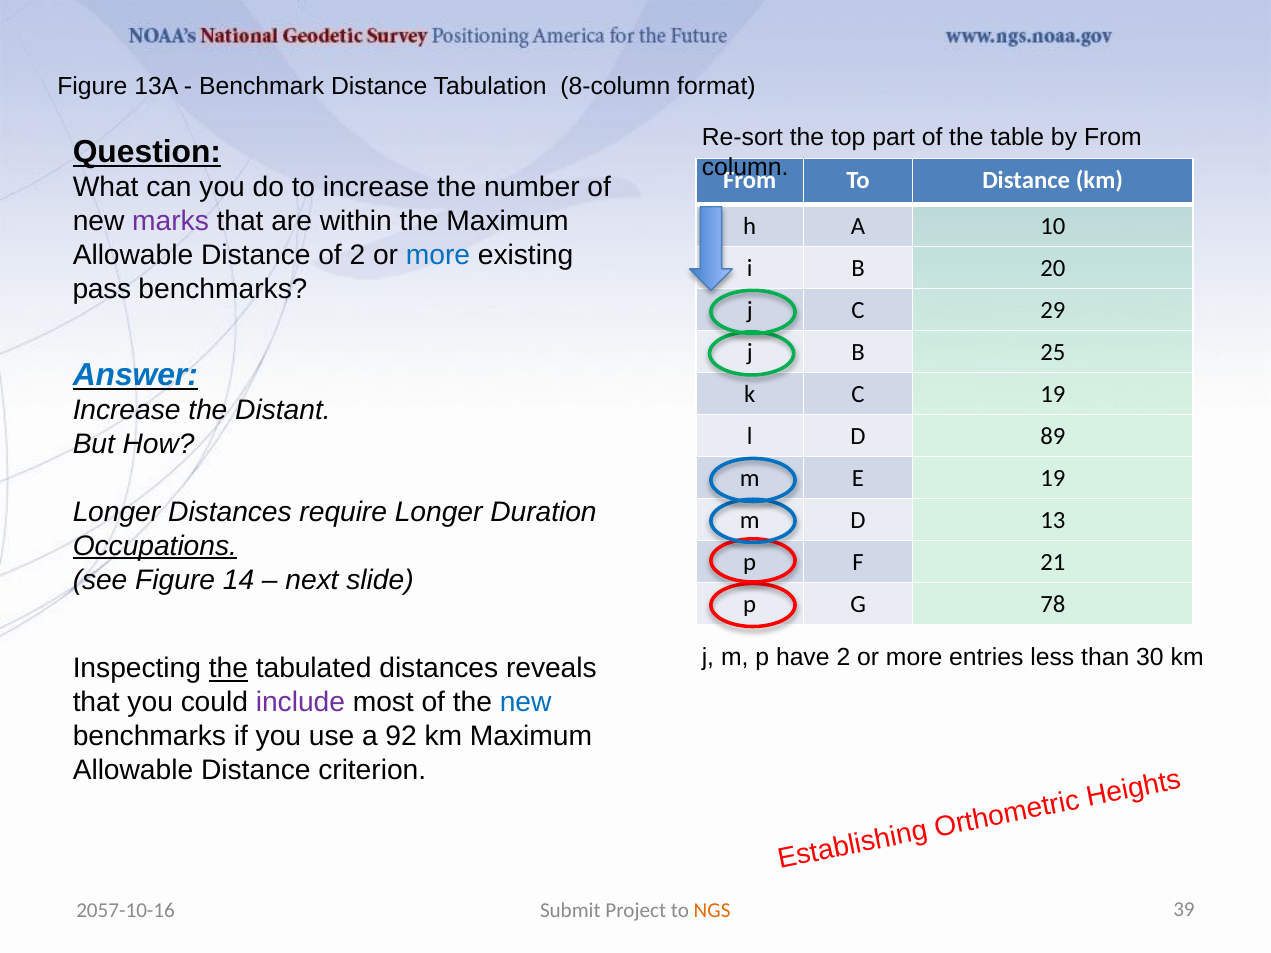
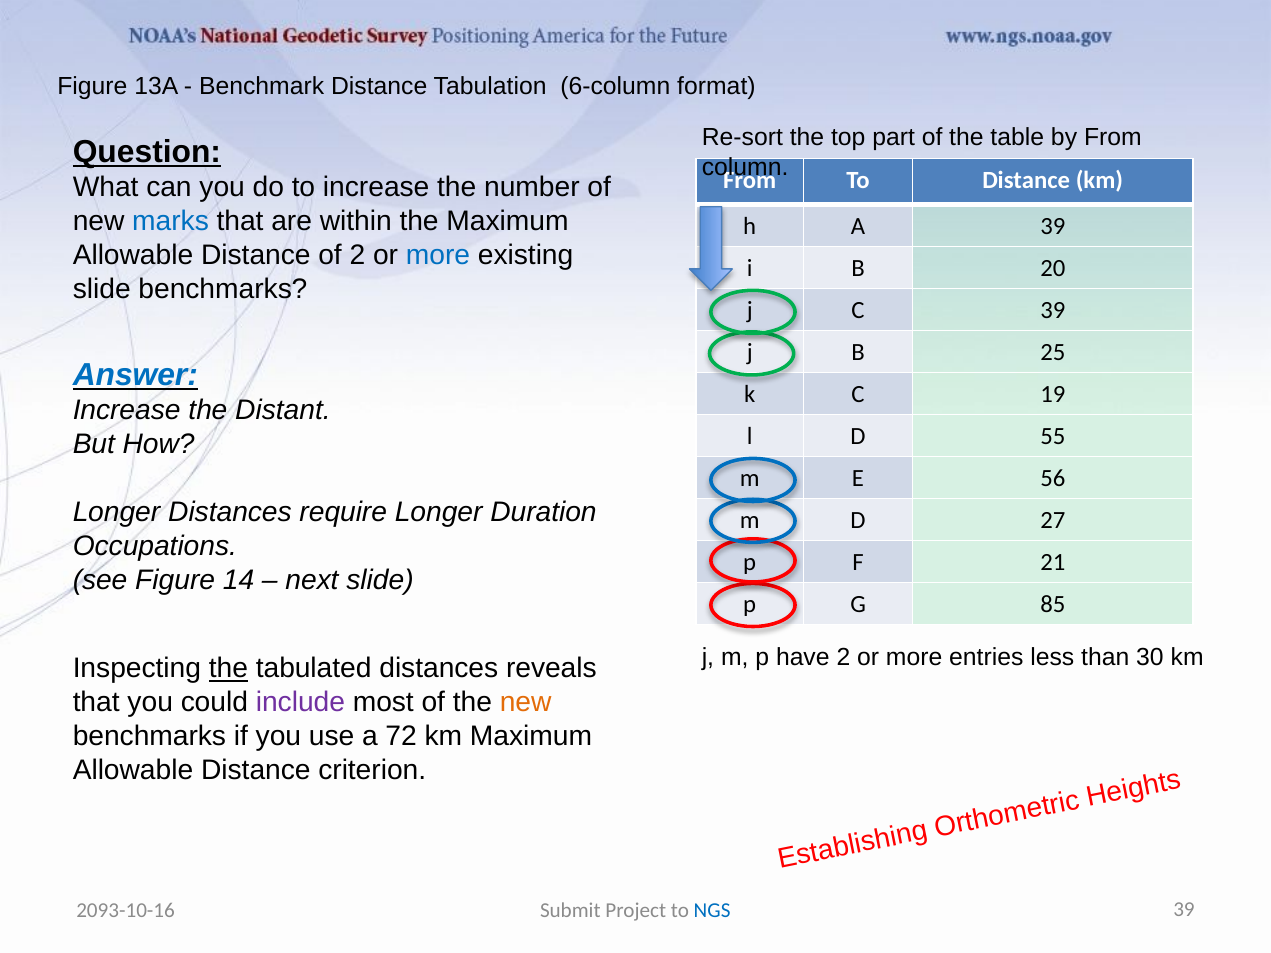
8-column: 8-column -> 6-column (615, 87)
marks colour: purple -> blue (171, 222)
A 10: 10 -> 39 (1053, 226)
pass: pass -> slide (102, 289)
C 29: 29 -> 39 (1053, 310)
89: 89 -> 55 (1053, 437)
E 19: 19 -> 56 (1053, 479)
13: 13 -> 27 (1053, 521)
Occupations underline: present -> none (155, 546)
78: 78 -> 85 (1053, 605)
new colour: blue -> orange (526, 703)
92: 92 -> 72 (401, 737)
2057-10-16: 2057-10-16 -> 2093-10-16 (126, 910)
NGS colour: orange -> blue (712, 910)
